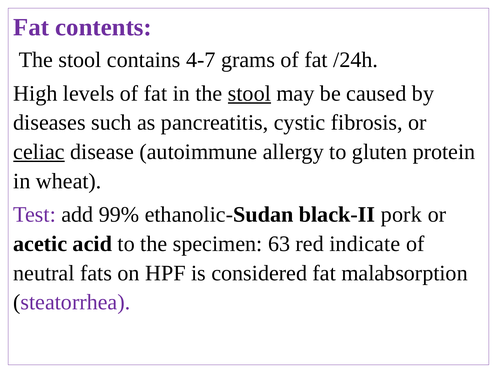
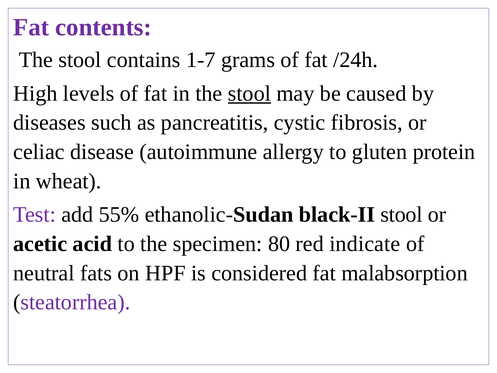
4-7: 4-7 -> 1-7 (201, 60)
celiac underline: present -> none (39, 152)
99%: 99% -> 55% (119, 215)
black-II pork: pork -> stool (402, 215)
63: 63 -> 80 (279, 244)
